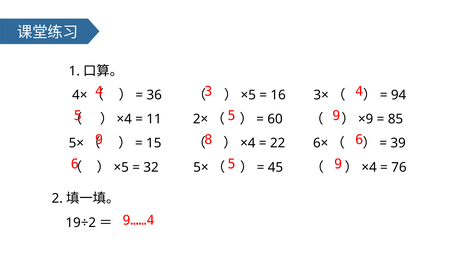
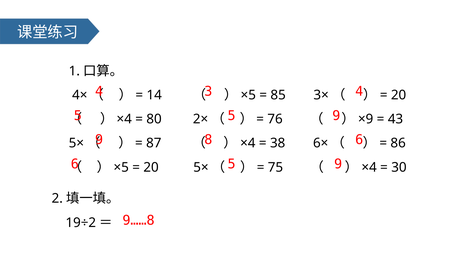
36: 36 -> 14 (154, 95)
16: 16 -> 85 (278, 95)
94: 94 -> 20 (399, 95)
11: 11 -> 80 (154, 119)
60: 60 -> 76 (275, 119)
85: 85 -> 43 (395, 119)
15: 15 -> 87 (154, 143)
22: 22 -> 38 (278, 143)
39: 39 -> 86 (398, 143)
32: 32 -> 20 (151, 167)
45: 45 -> 75 (275, 167)
76: 76 -> 30 (399, 167)
9……4: 9……4 -> 9……8 (139, 220)
